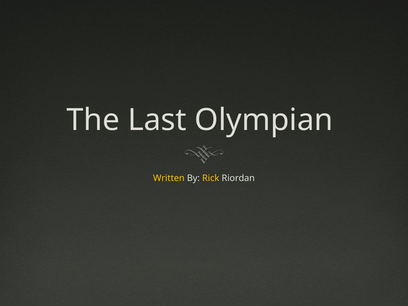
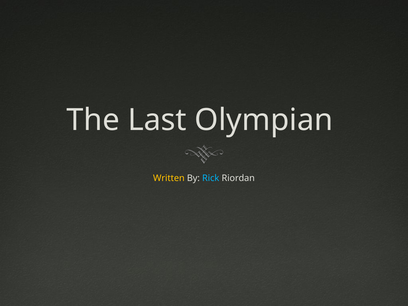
Rick colour: yellow -> light blue (211, 178)
